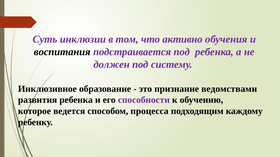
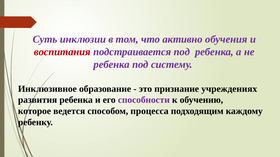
воспитания colour: black -> red (62, 52)
должен: должен -> ребенка (112, 65)
ведомствами: ведомствами -> учреждениях (229, 89)
